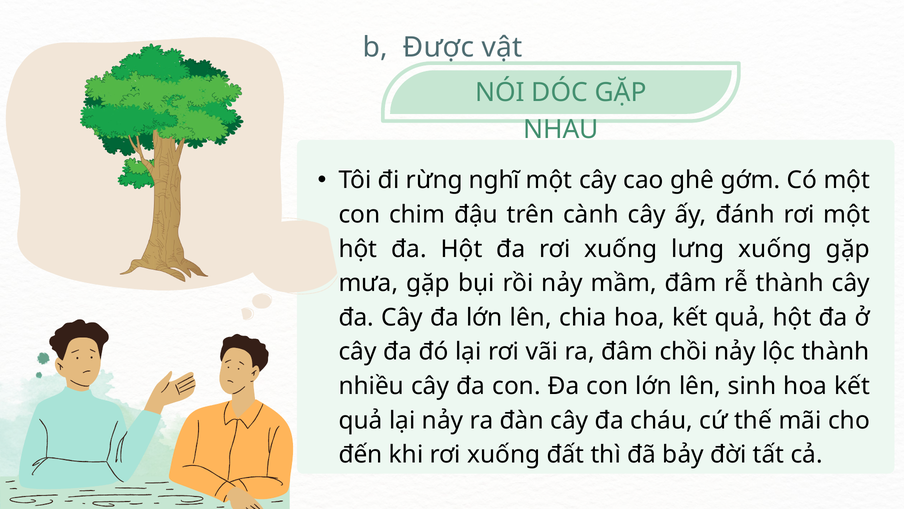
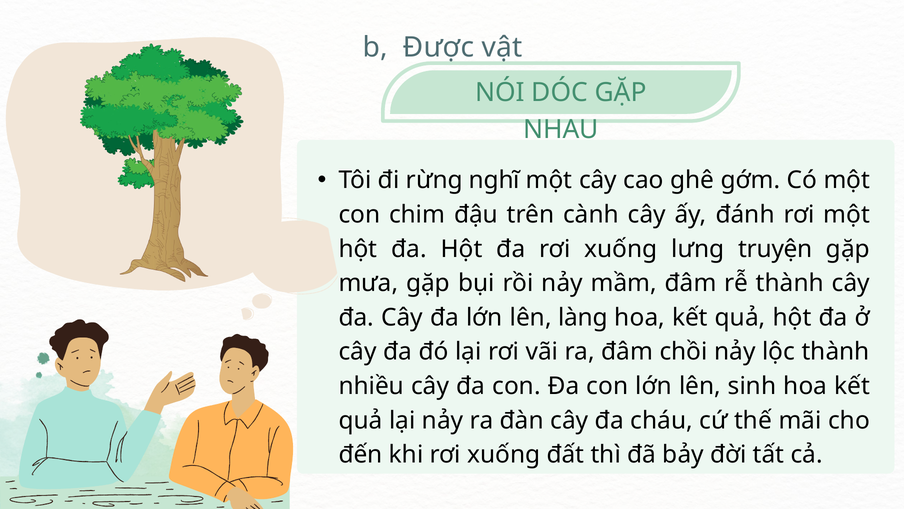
lưng xuống: xuống -> truyện (775, 249)
chia: chia -> làng (583, 317)
